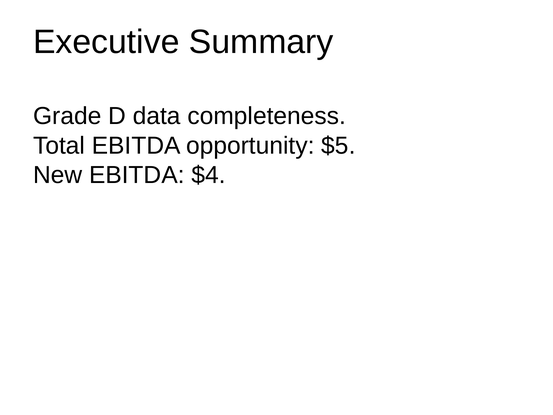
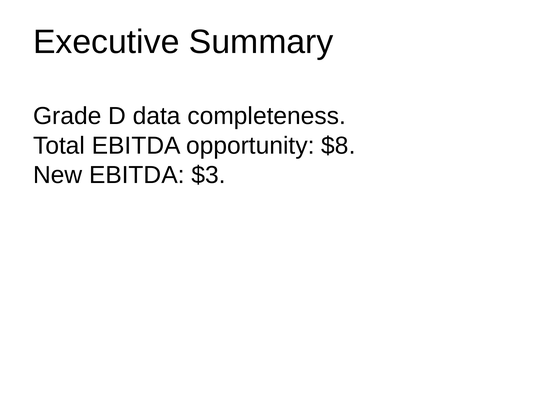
$5: $5 -> $8 (338, 145)
$4: $4 -> $3 (209, 175)
